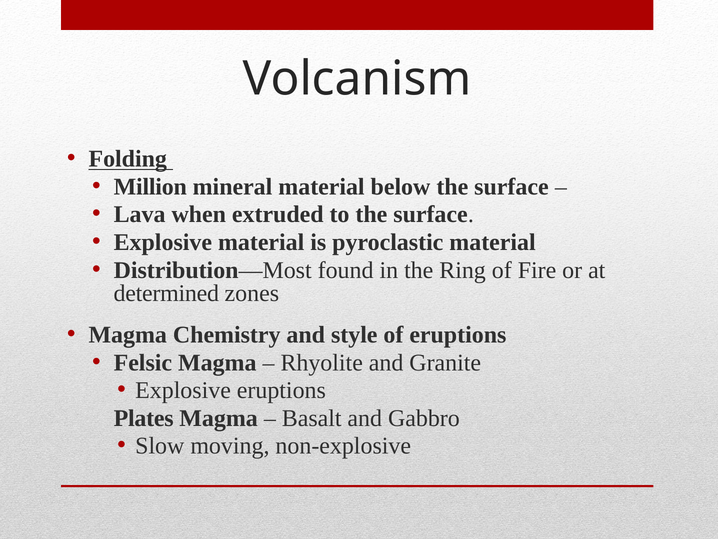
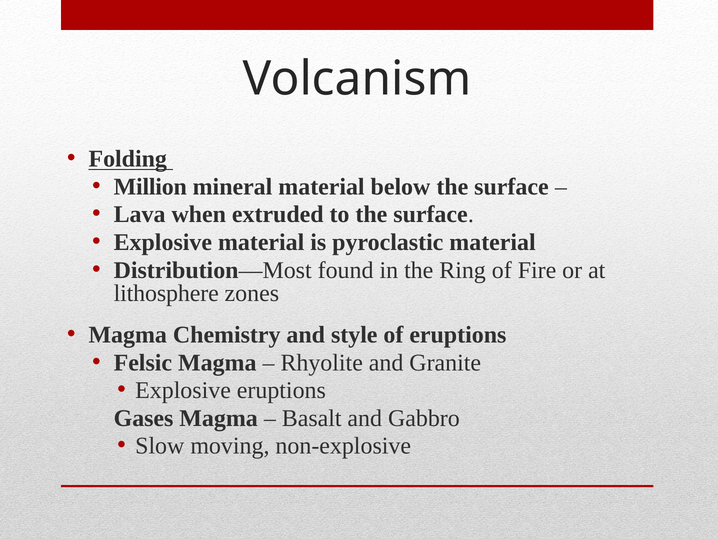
determined: determined -> lithosphere (166, 293)
Plates: Plates -> Gases (144, 418)
